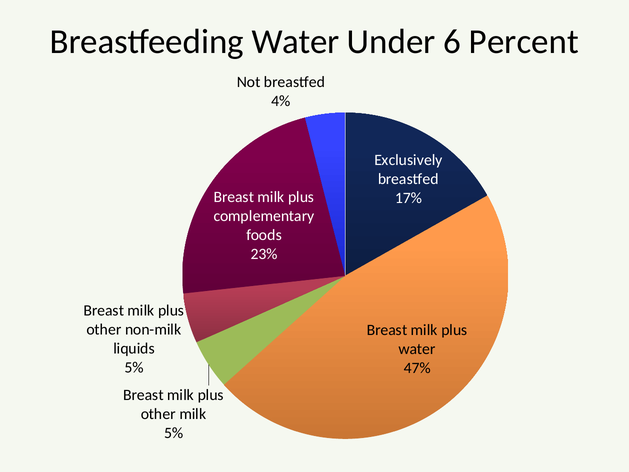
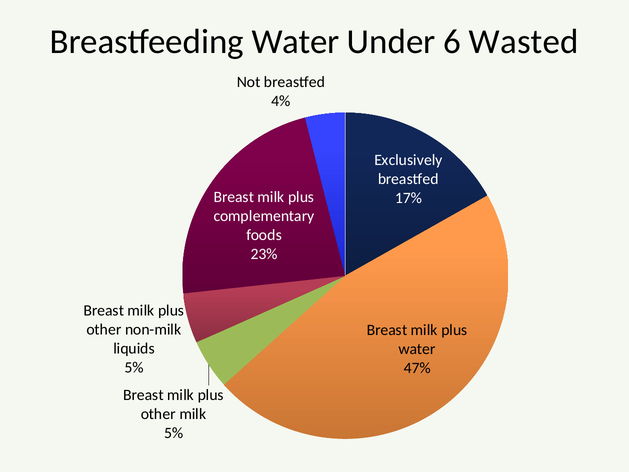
Percent: Percent -> Wasted (524, 42)
